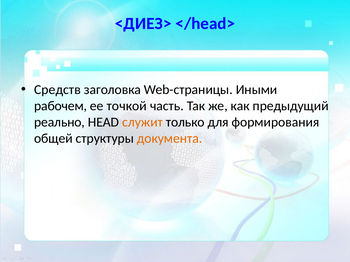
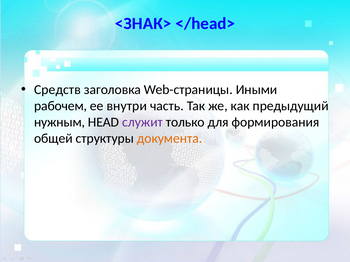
<ДИЕЗ>: <ДИЕЗ> -> <ЗНАК> (143, 24)
точкой: точкой -> внутри (127, 106)
реально: реально -> нужным (60, 122)
служит colour: orange -> purple (143, 122)
